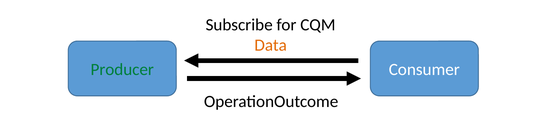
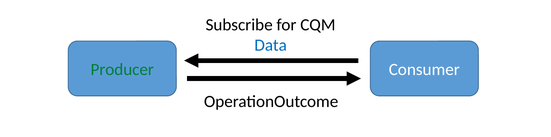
Data colour: orange -> blue (271, 45)
